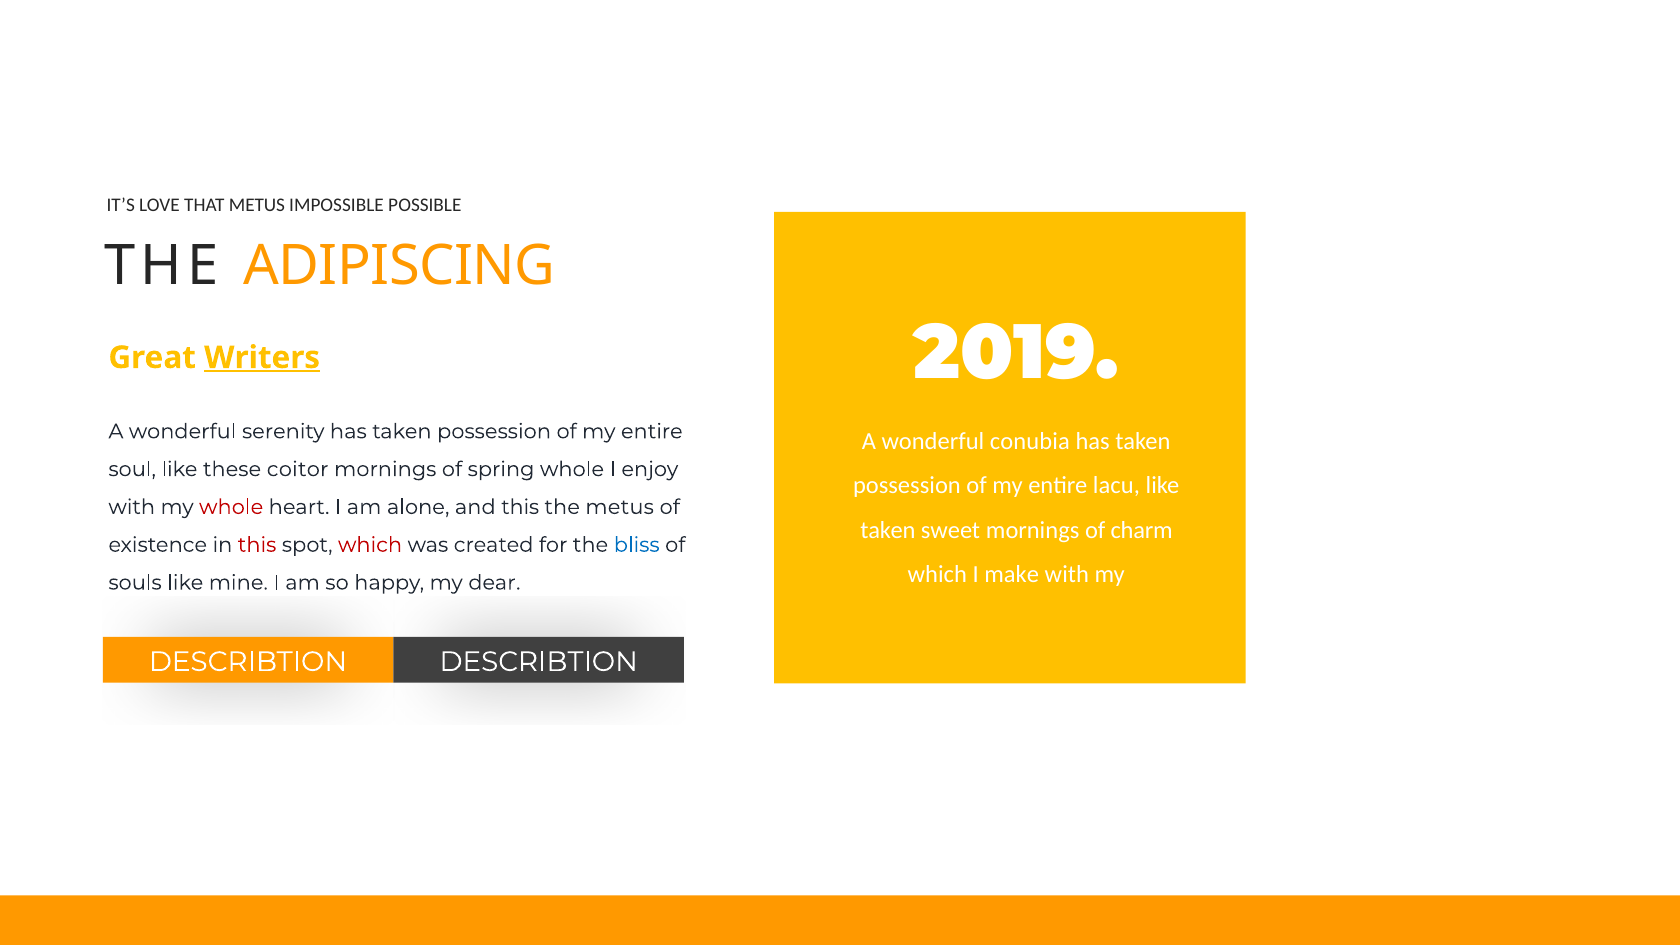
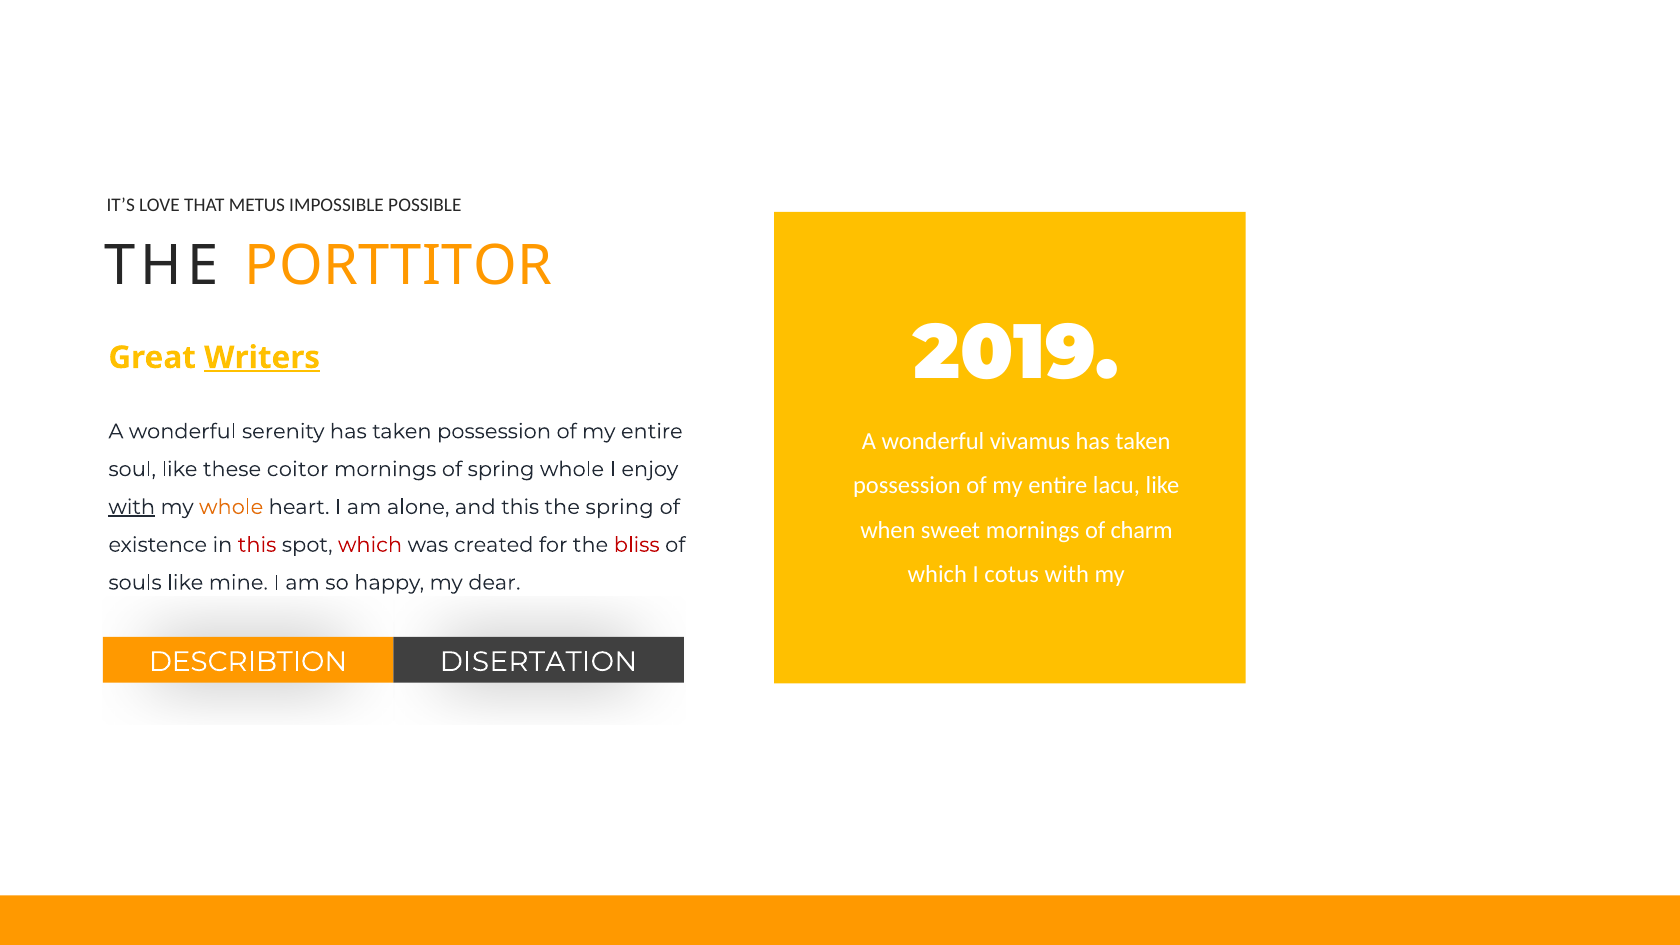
ADIPISCING: ADIPISCING -> PORTTITOR (399, 266)
conubia: conubia -> vivamus (1030, 442)
with underline: none -> present (132, 507)
whole colour: red -> orange (231, 507)
the metus: metus -> spring (620, 507)
taken: taken -> when (888, 530)
bliss colour: blue -> red (637, 545)
make: make -> cotus (1012, 574)
DESCRIBTION DESCRIBTION: DESCRIBTION -> DISERTATION (538, 662)
